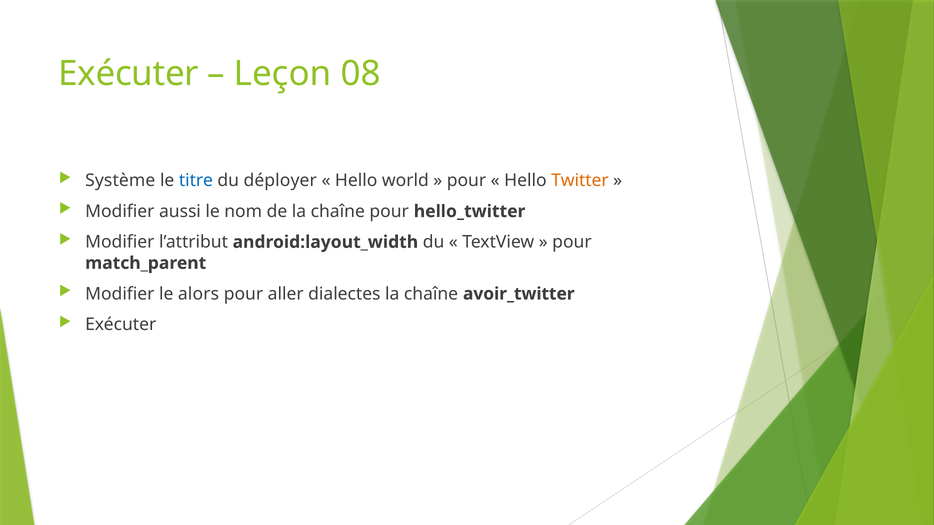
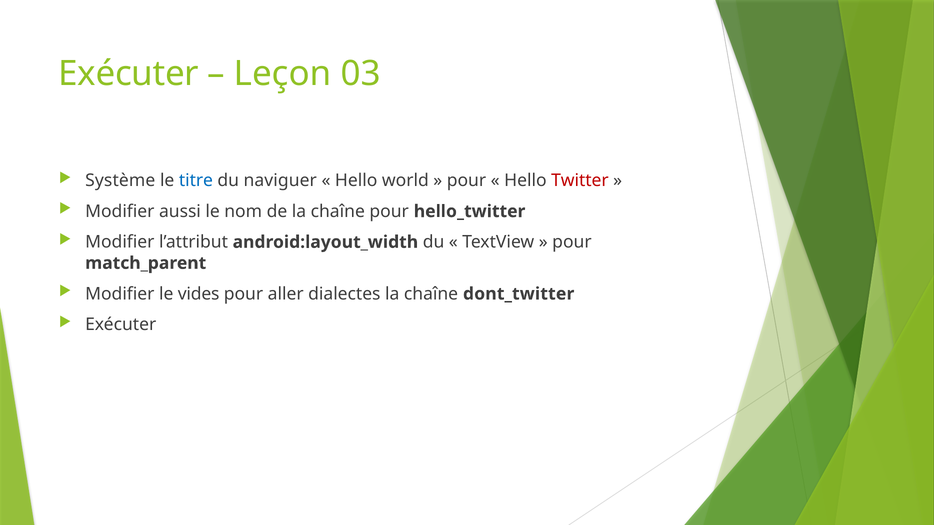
08: 08 -> 03 (361, 74)
déployer: déployer -> naviguer (280, 181)
Twitter colour: orange -> red (580, 181)
alors: alors -> vides (199, 294)
avoir_twitter: avoir_twitter -> dont_twitter (519, 294)
